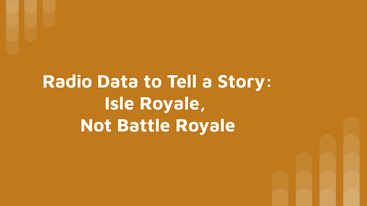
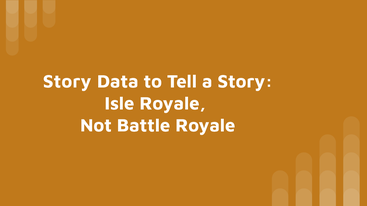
Radio: Radio -> Story (67, 82)
